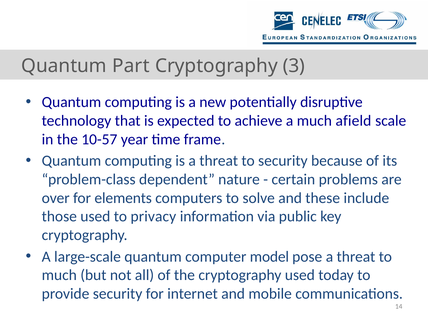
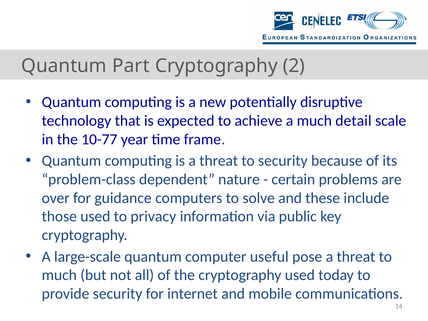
3: 3 -> 2 (294, 66)
afield: afield -> detail (353, 121)
10-57: 10-57 -> 10-77 (99, 139)
elements: elements -> guidance (123, 198)
model: model -> useful (269, 257)
